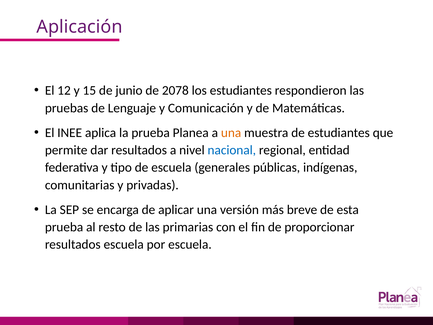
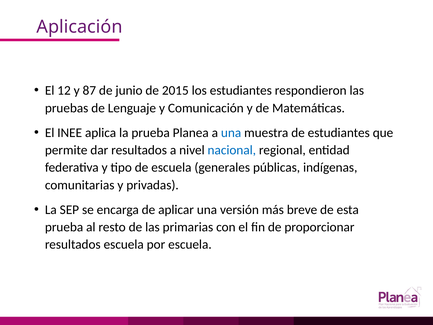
15: 15 -> 87 (89, 90)
2078: 2078 -> 2015 (175, 90)
una colour: orange -> blue (231, 133)
